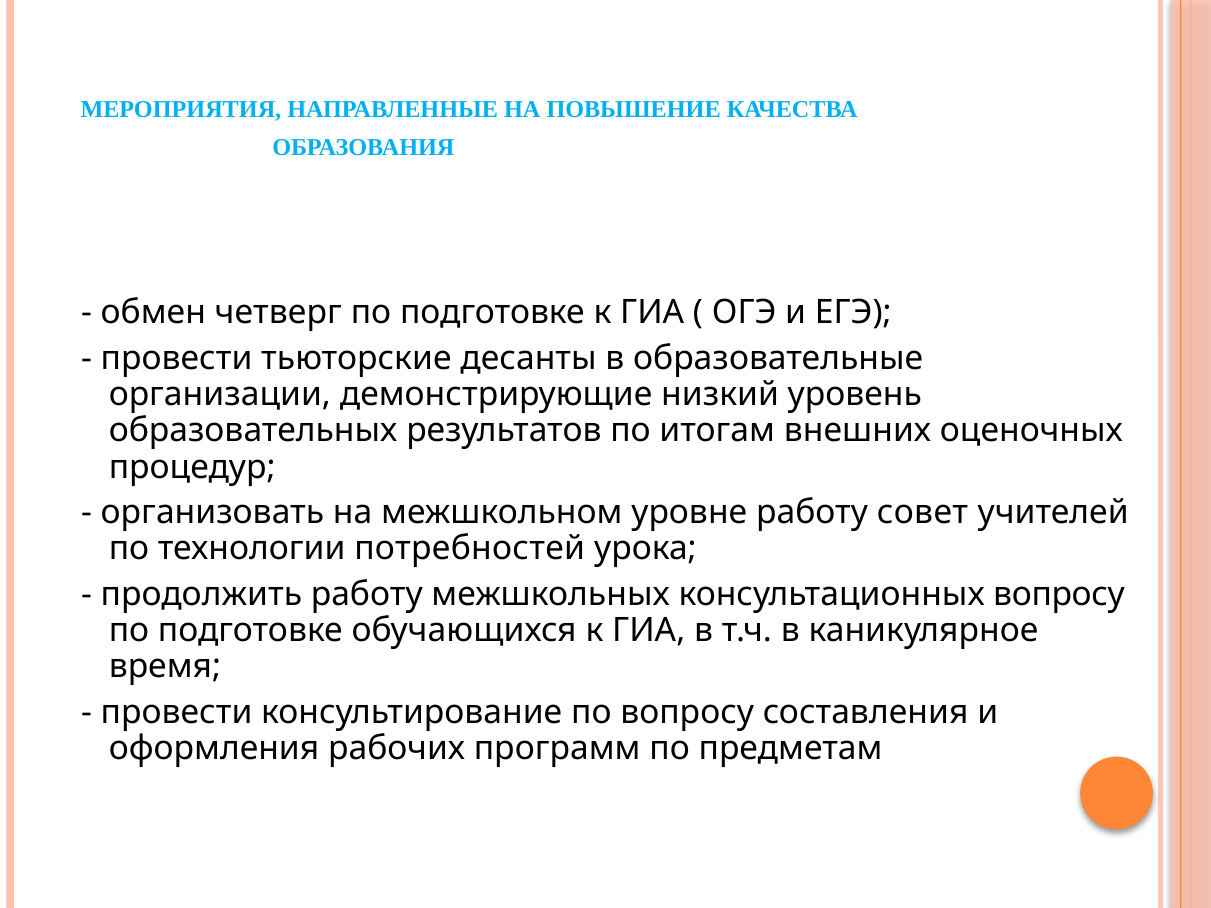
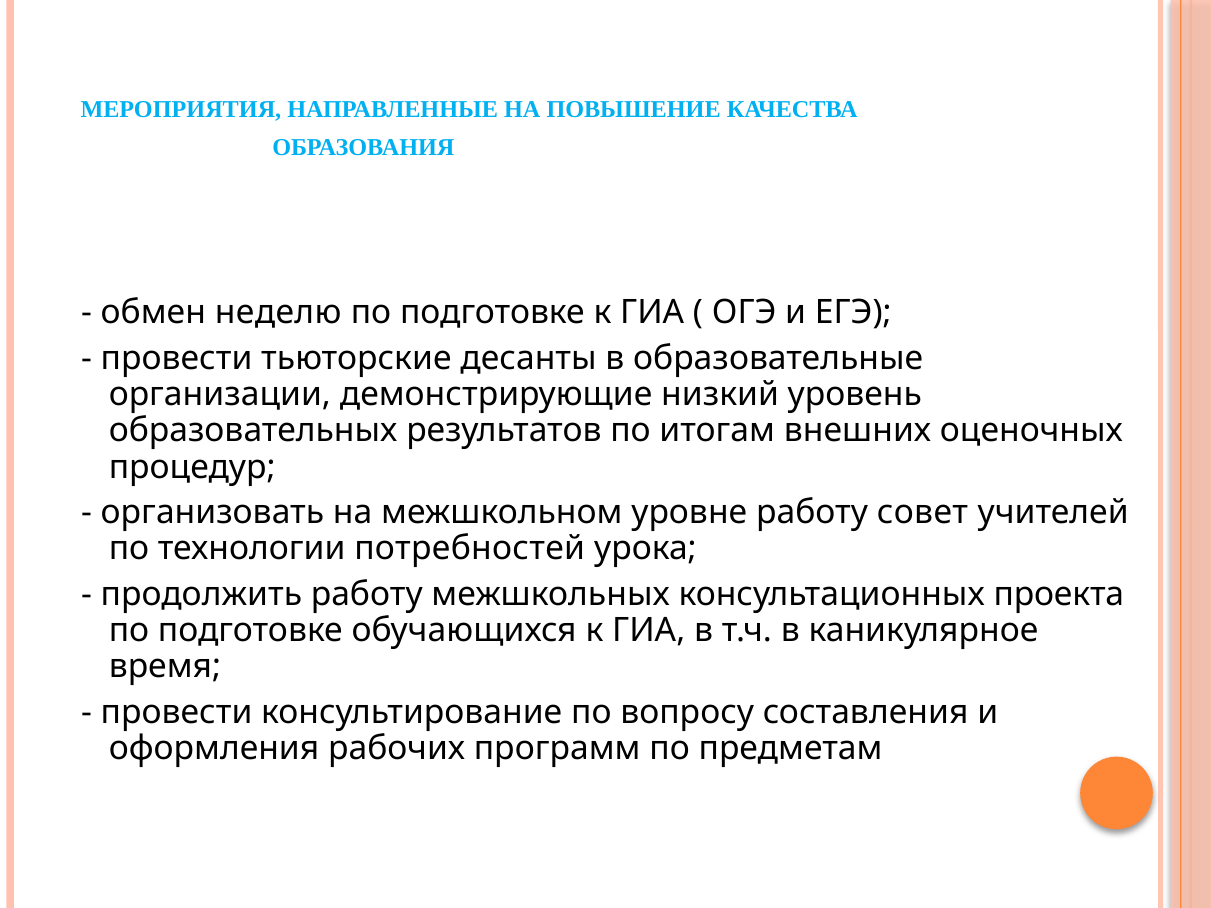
четверг: четверг -> неделю (278, 313)
консультационных вопросу: вопросу -> проекта (1059, 594)
